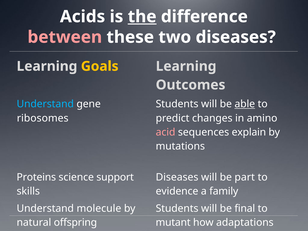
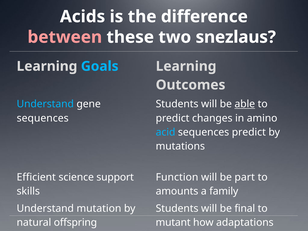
the underline: present -> none (142, 17)
two diseases: diseases -> snezlaus (236, 37)
Goals colour: yellow -> light blue (100, 66)
ribosomes: ribosomes -> sequences (43, 118)
acid colour: pink -> light blue (166, 132)
sequences explain: explain -> predict (249, 132)
Proteins: Proteins -> Efficient (36, 177)
Diseases: Diseases -> Function (177, 177)
evidence: evidence -> amounts (177, 191)
molecule: molecule -> mutation (99, 208)
